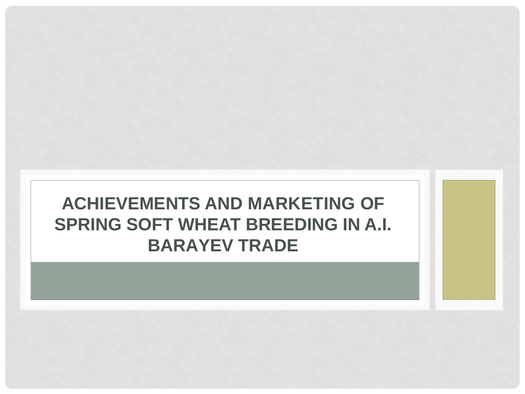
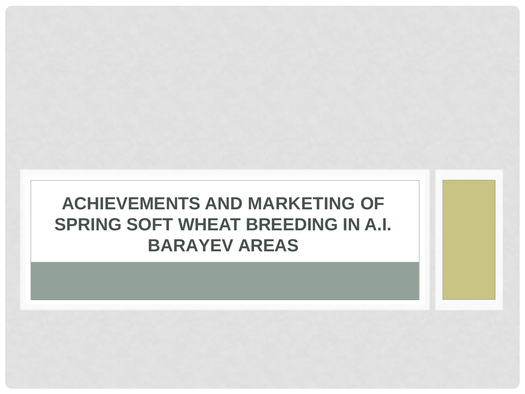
TRADE: TRADE -> AREAS (268, 246)
